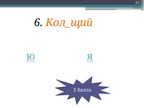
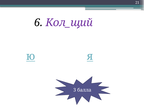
Кол_щий colour: orange -> purple (69, 23)
